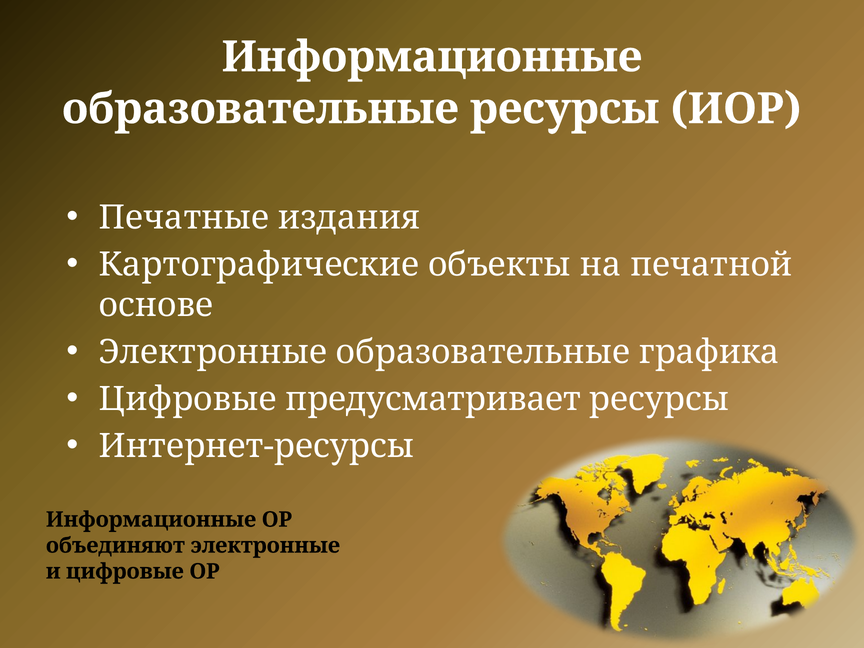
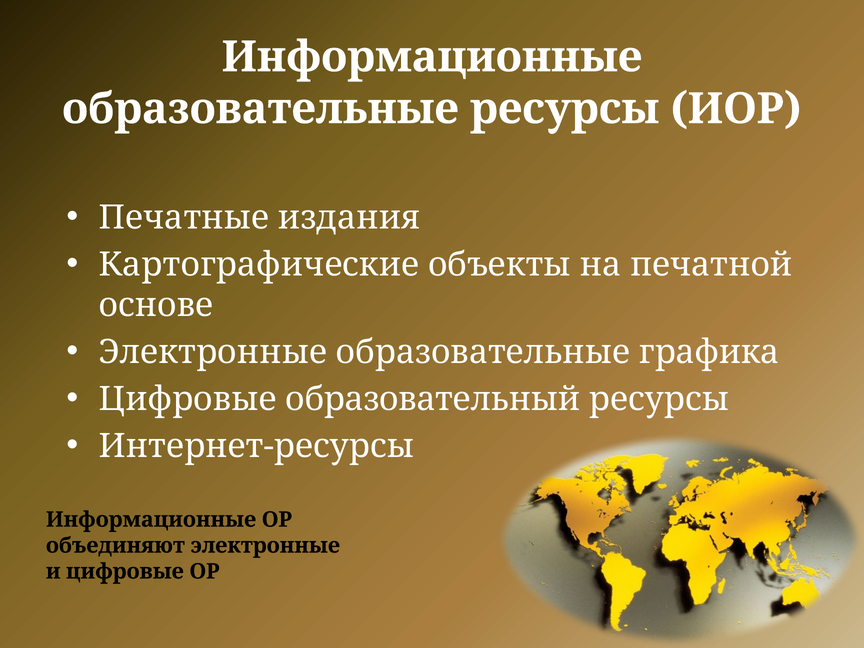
предусматривает: предусматривает -> образовательный (433, 399)
